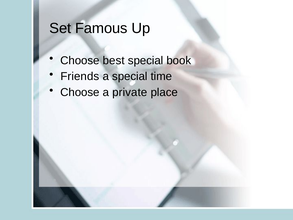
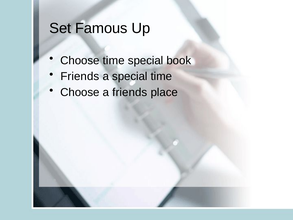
Choose best: best -> time (114, 60)
a private: private -> friends (130, 92)
